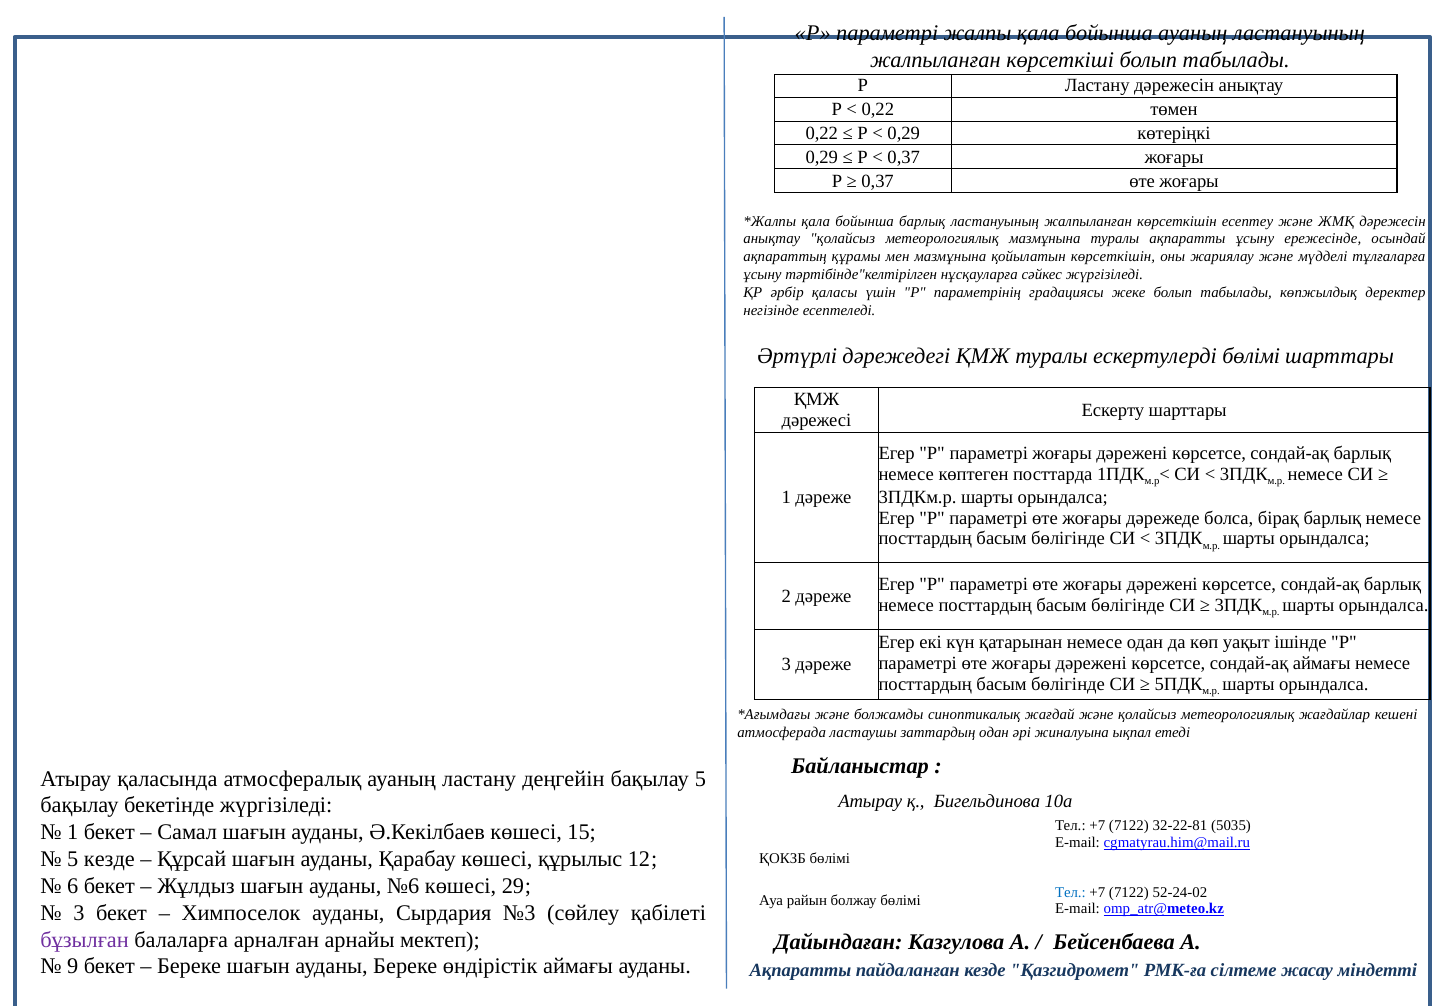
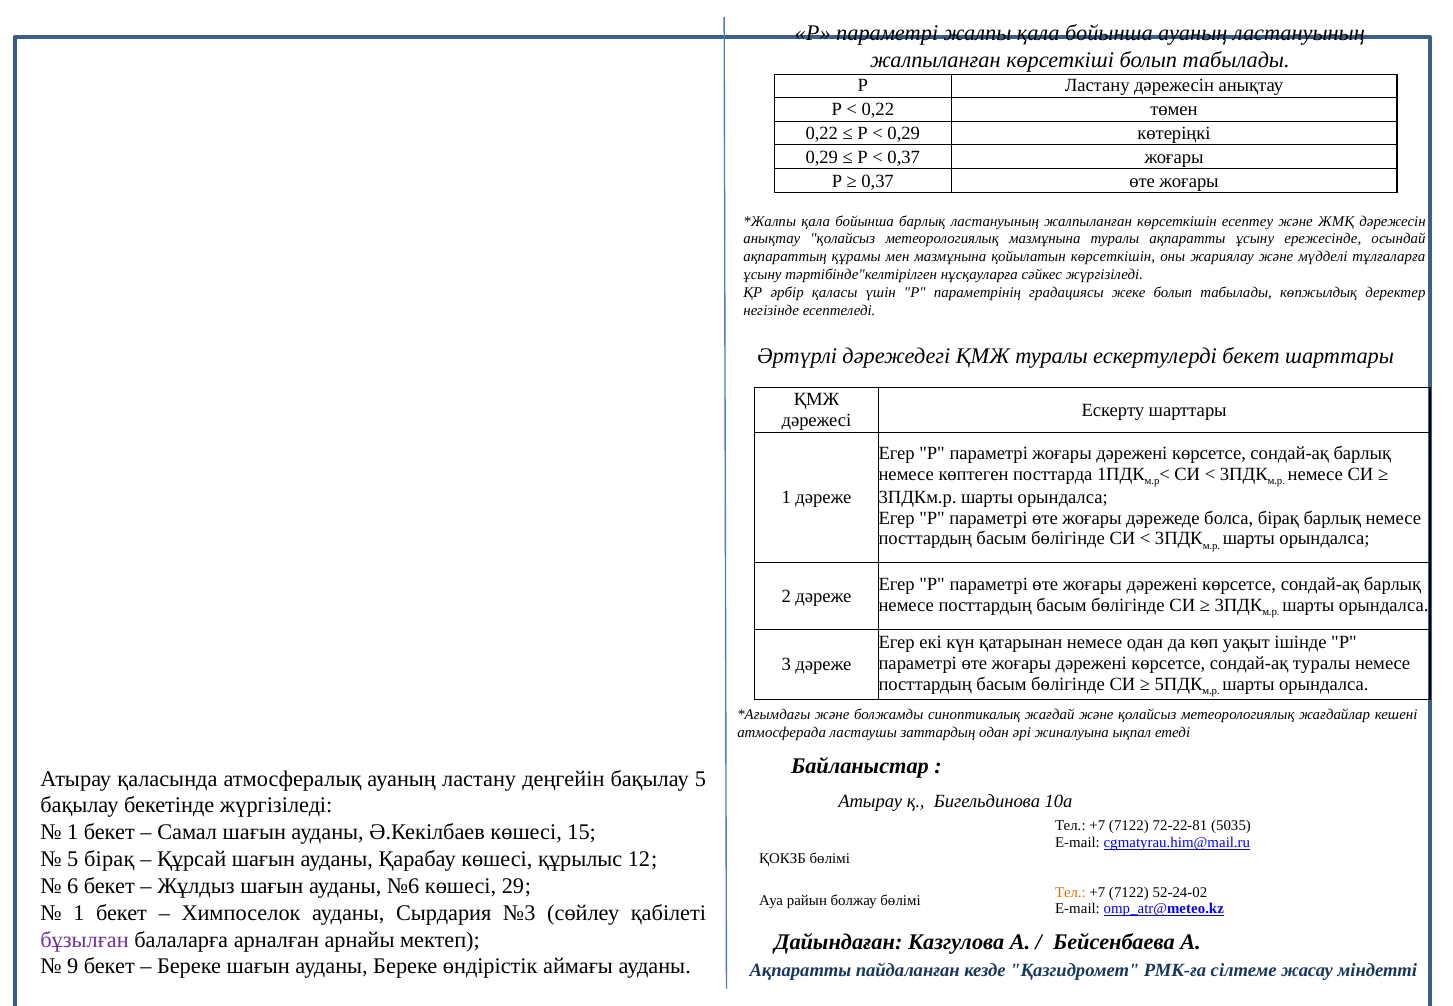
ескертулерді бөлімі: бөлімі -> бекет (1251, 356)
сондай-ақ аймағы: аймағы -> туралы (1322, 663)
32-22-81: 32-22-81 -> 72-22-81 (1180, 826)
5 кезде: кезде -> бірақ (109, 859)
Тел colour: blue -> orange (1070, 892)
3: 3 -> 1 (79, 913)
